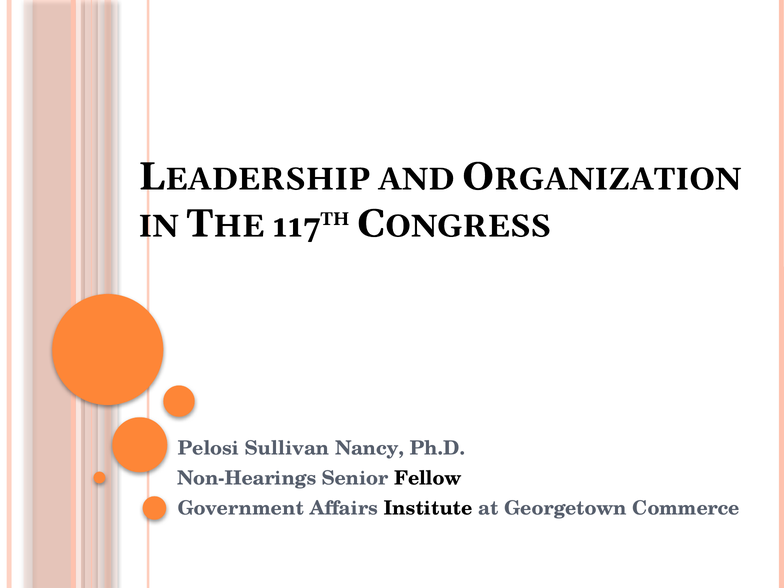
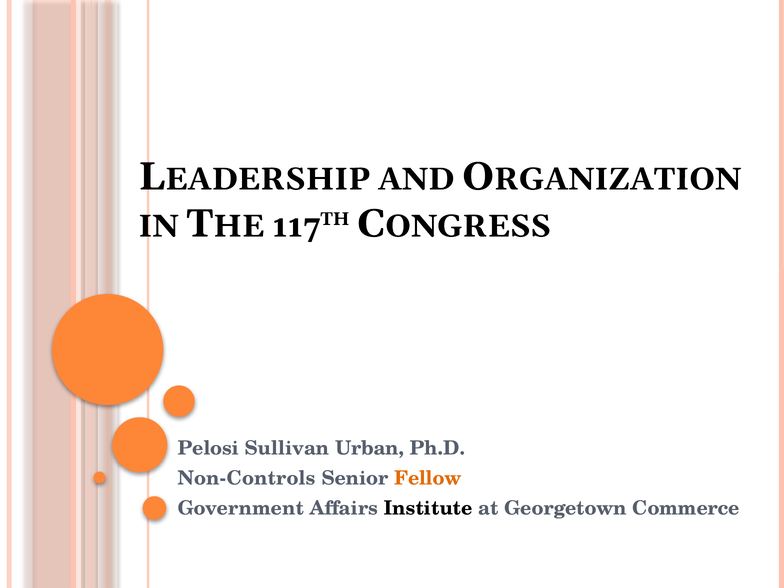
Nancy: Nancy -> Urban (370, 448)
Non-Hearings: Non-Hearings -> Non-Controls (247, 478)
Fellow colour: black -> orange (428, 478)
